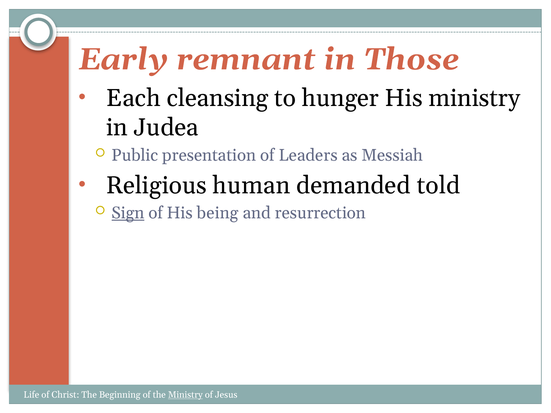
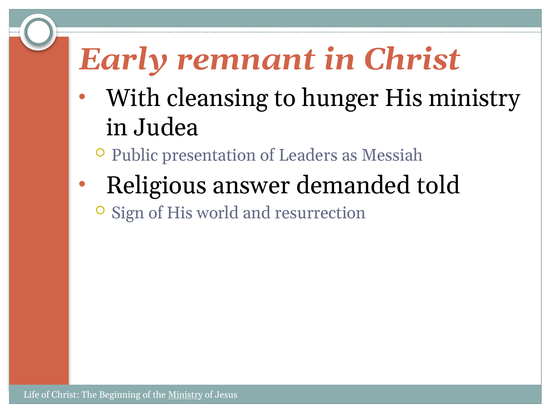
in Those: Those -> Christ (412, 59)
Each: Each -> With (133, 98)
human: human -> answer (251, 186)
Sign underline: present -> none (128, 213)
being: being -> world (218, 213)
